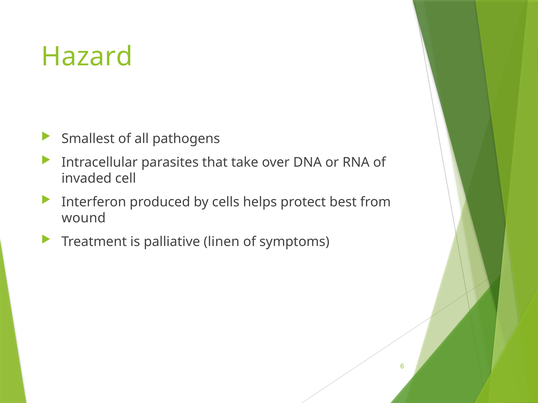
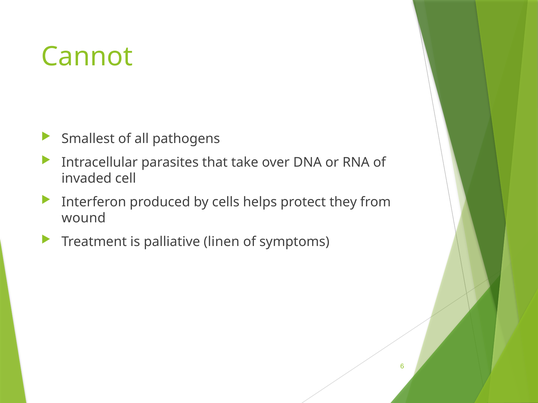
Hazard: Hazard -> Cannot (87, 57)
best: best -> they (343, 202)
